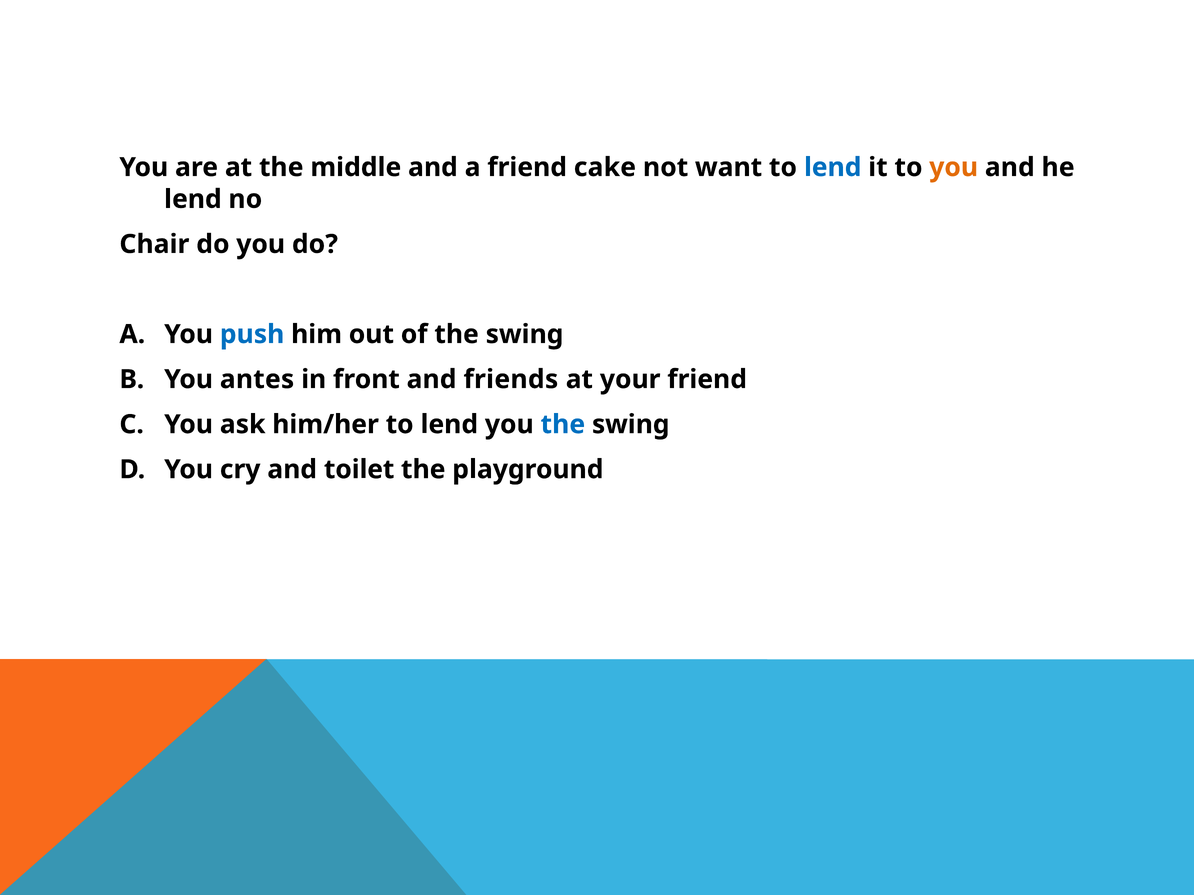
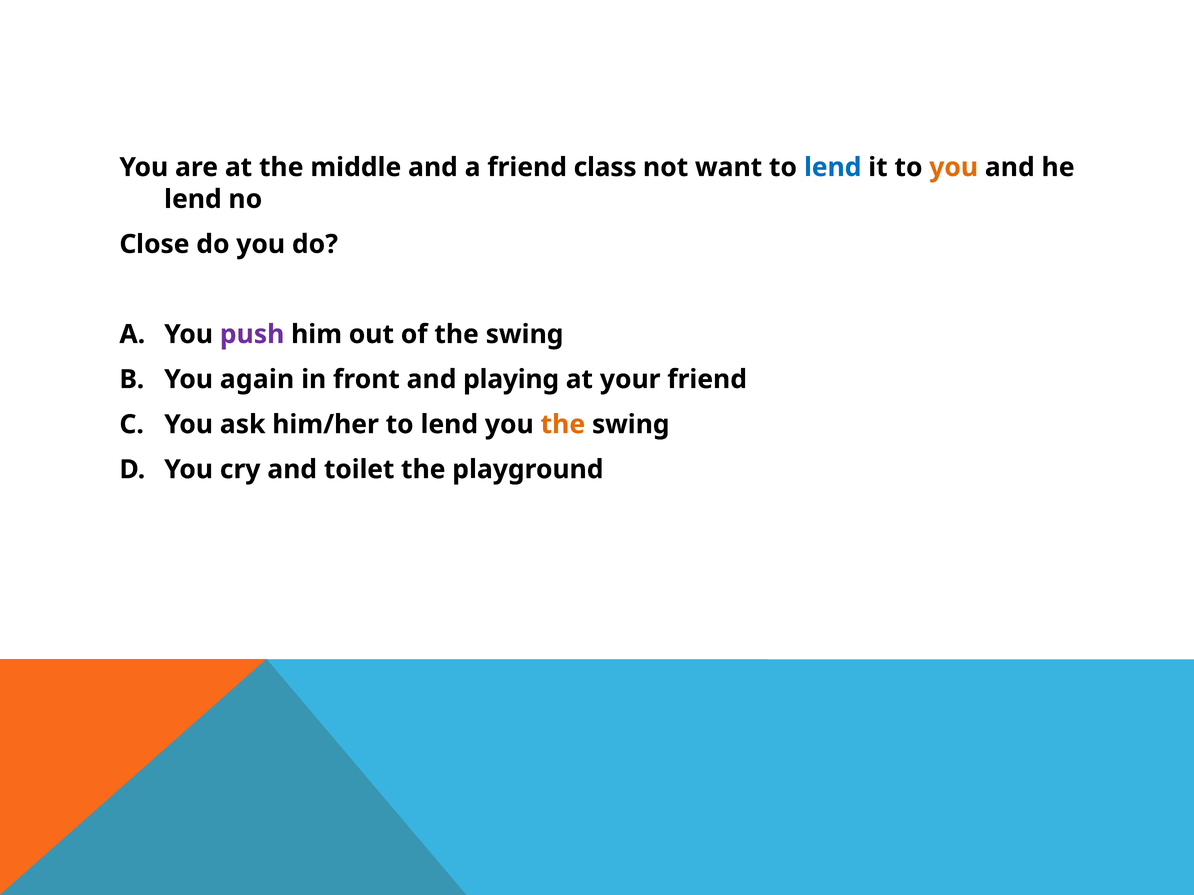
cake: cake -> class (605, 167)
Chair: Chair -> Close (154, 244)
push colour: blue -> purple (252, 335)
antes: antes -> again (257, 380)
friends: friends -> playing (511, 380)
the colour: blue -> orange (563, 425)
